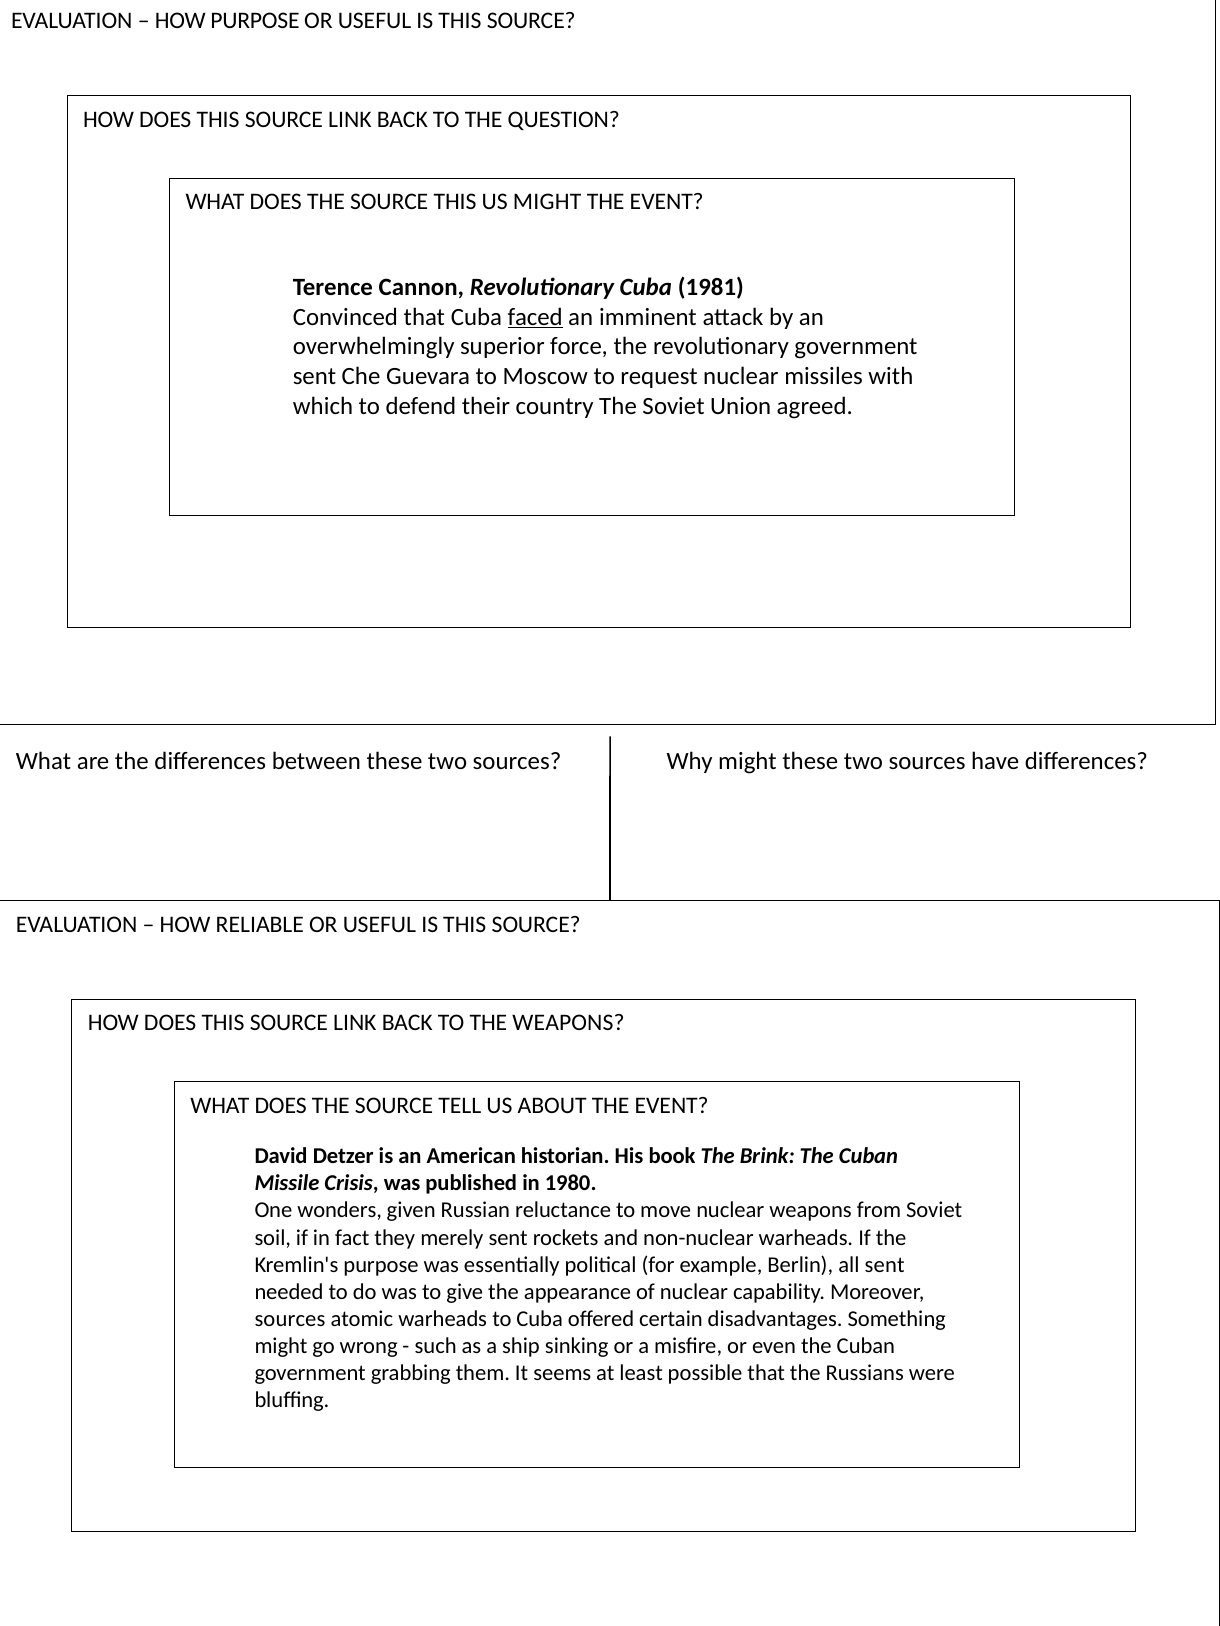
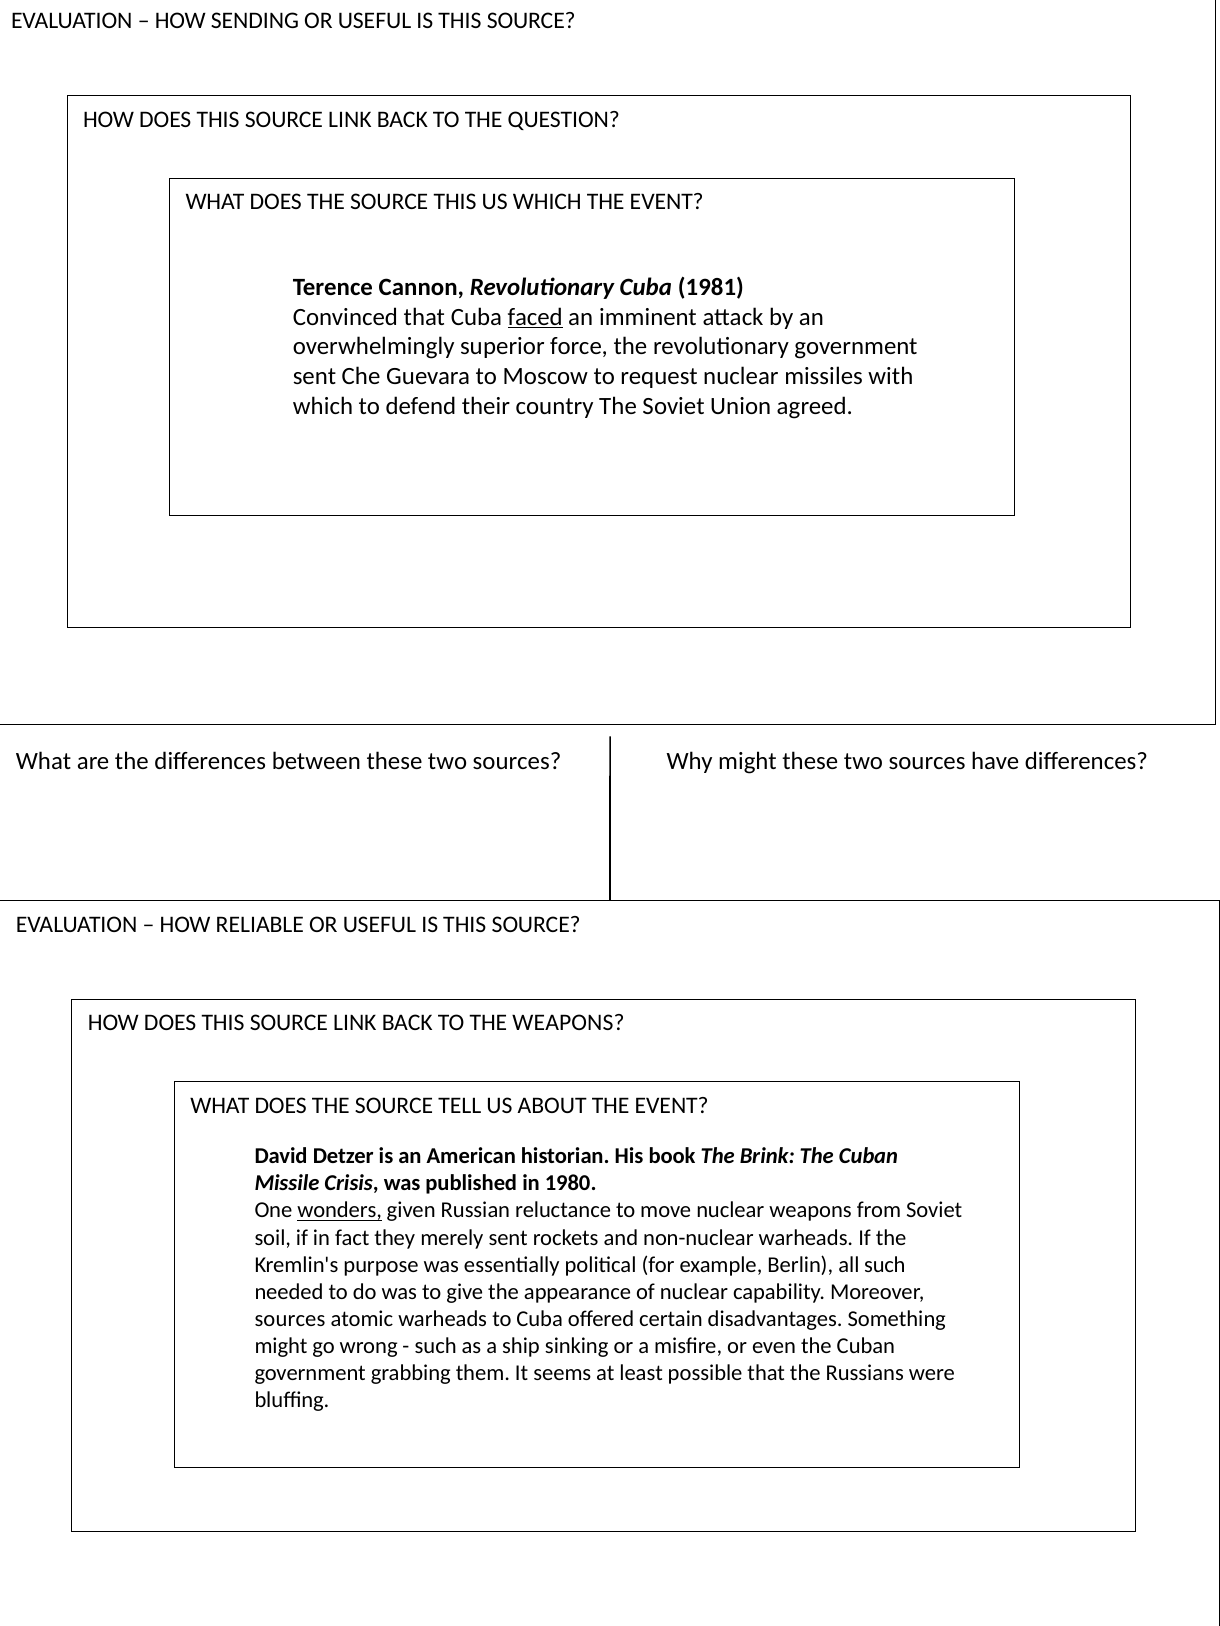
HOW PURPOSE: PURPOSE -> SENDING (255, 21)
US MIGHT: MIGHT -> WHICH (547, 202)
wonders underline: none -> present (340, 1211)
all sent: sent -> such (885, 1265)
